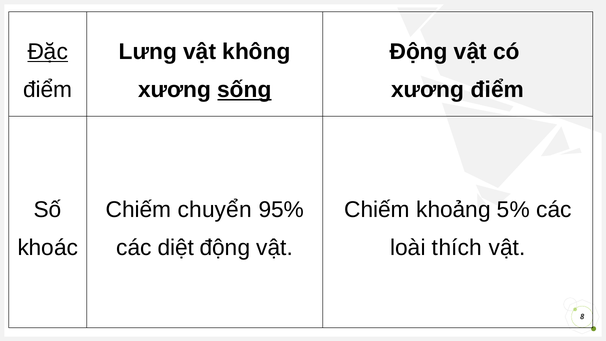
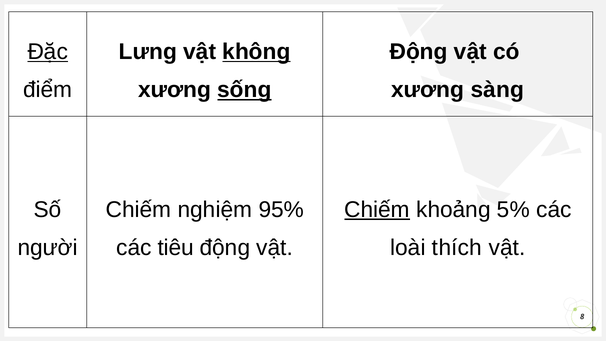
không underline: none -> present (256, 52)
xương điểm: điểm -> sàng (497, 90)
chuyển: chuyển -> nghiệm (215, 209)
Chiếm underline: none -> present (377, 209)
khoác: khoác -> người (48, 248)
diệt: diệt -> tiêu (176, 248)
